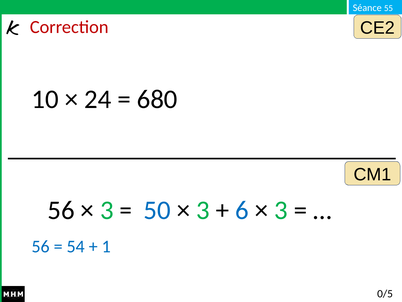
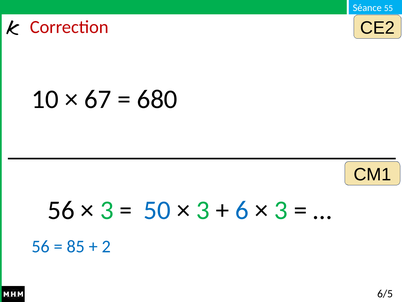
24: 24 -> 67 (98, 99)
54: 54 -> 85 (76, 246)
1: 1 -> 2 (106, 246)
0/5: 0/5 -> 6/5 (385, 293)
